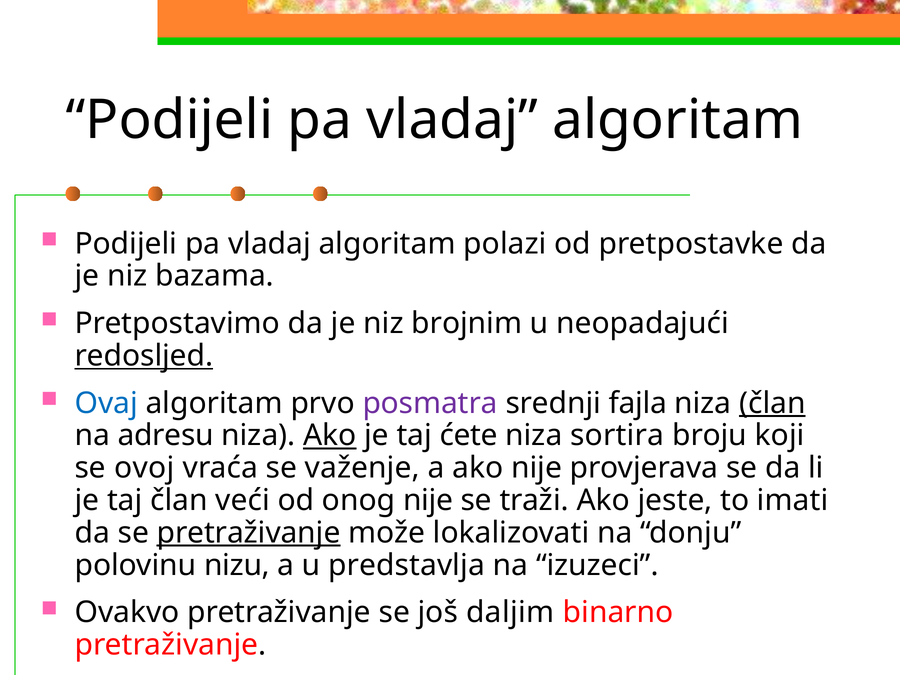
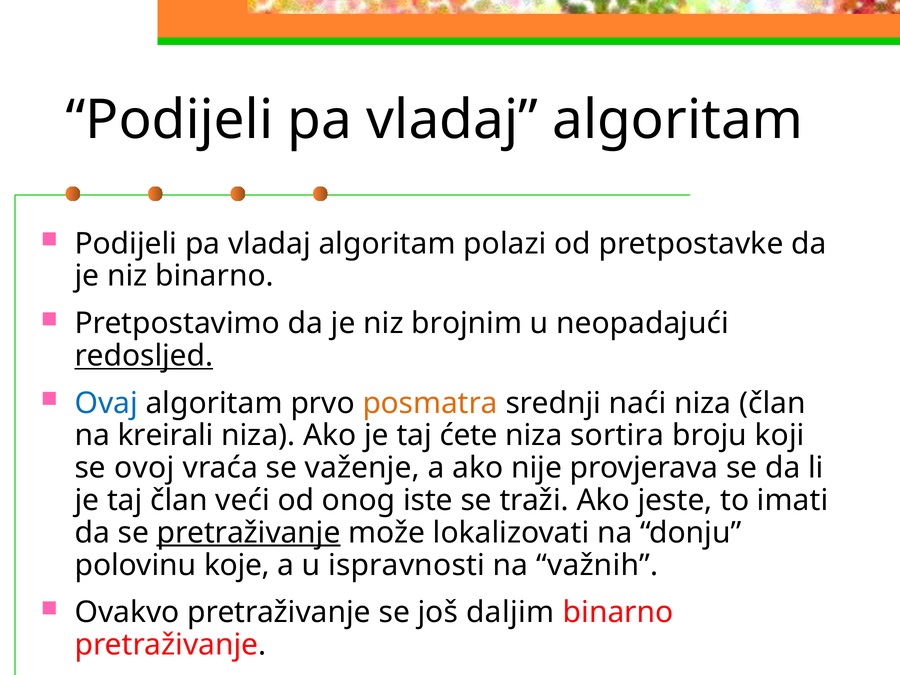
niz bazama: bazama -> binarno (215, 276)
posmatra colour: purple -> orange (430, 403)
fajla: fajla -> naći (638, 403)
član underline: present -> none (772, 403)
adresu: adresu -> kreirali (166, 436)
Ako underline: present -> none (330, 436)
onog nije: nije -> iste (428, 500)
nizu: nizu -> koje (237, 565)
predstavlja: predstavlja -> ispravnosti (407, 565)
izuzeci: izuzeci -> važnih (597, 565)
